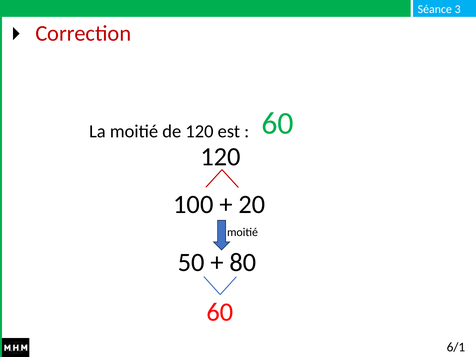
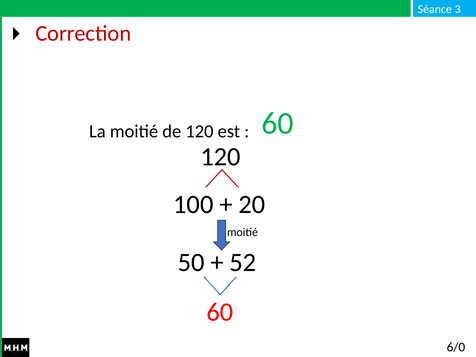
80: 80 -> 52 (243, 263)
6/1: 6/1 -> 6/0 (456, 347)
